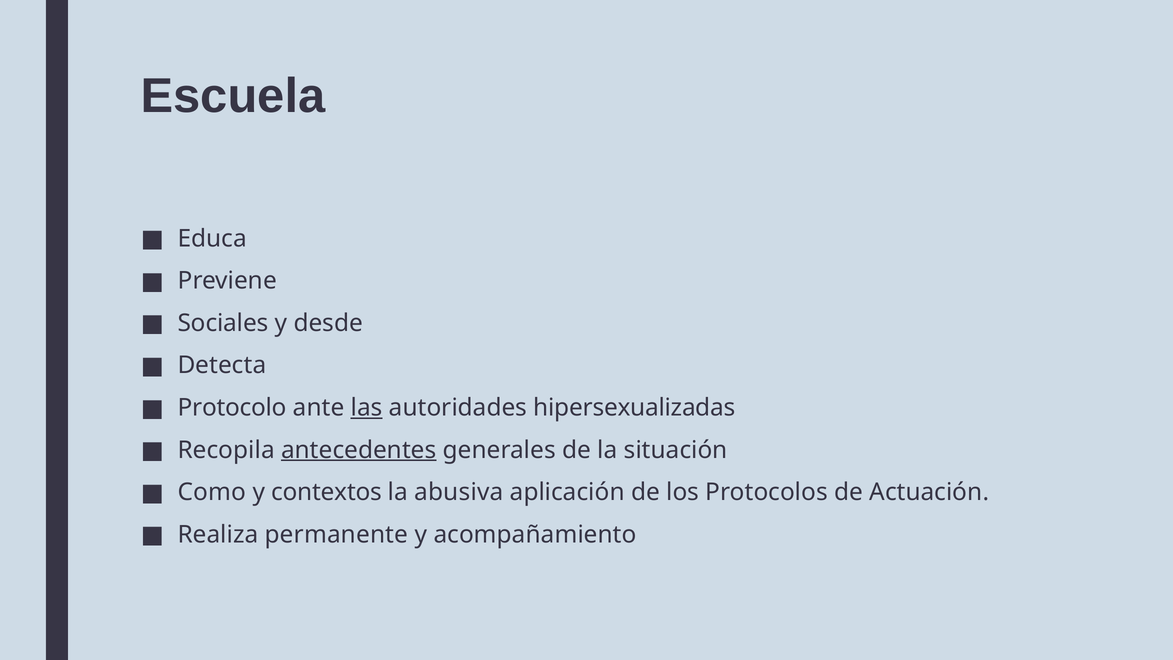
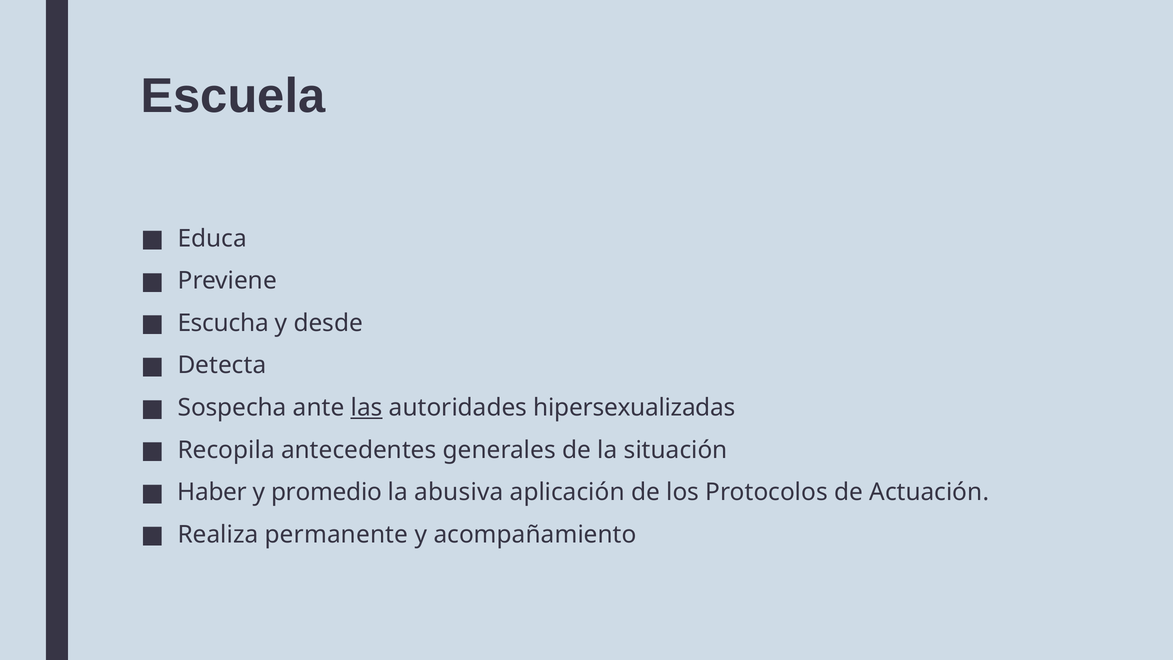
Sociales: Sociales -> Escucha (223, 323)
Protocolo: Protocolo -> Sospecha (232, 408)
antecedentes underline: present -> none (359, 450)
Como: Como -> Haber (212, 492)
contextos: contextos -> promedio (327, 492)
